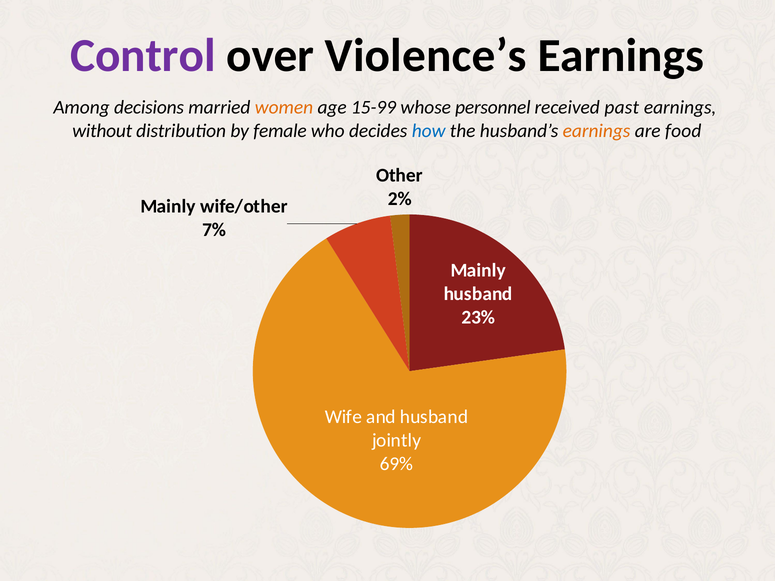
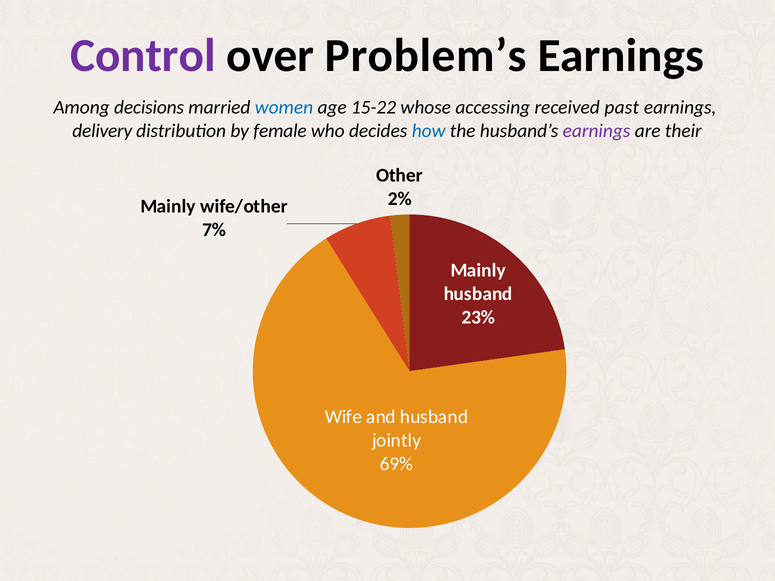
Violence’s: Violence’s -> Problem’s (426, 56)
women colour: orange -> blue (284, 108)
15-99: 15-99 -> 15-22 (374, 108)
personnel: personnel -> accessing (493, 108)
without: without -> delivery (102, 131)
earnings colour: orange -> purple (597, 131)
food: food -> their (683, 131)
